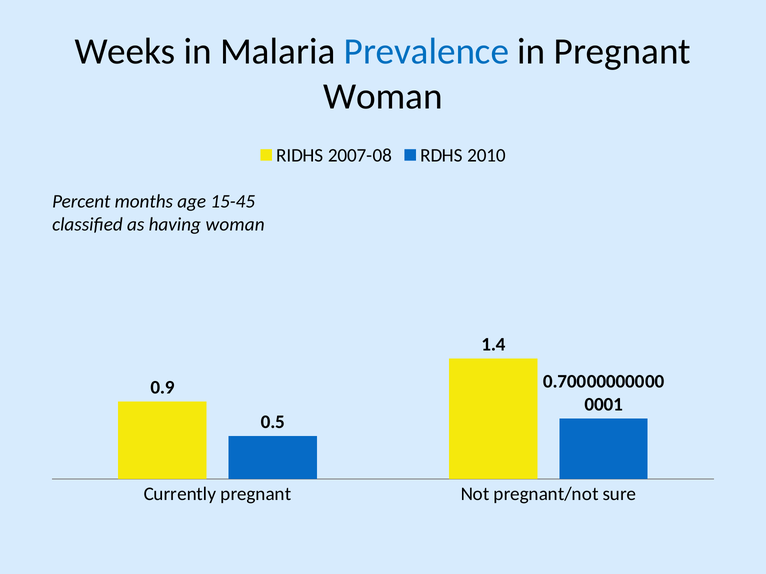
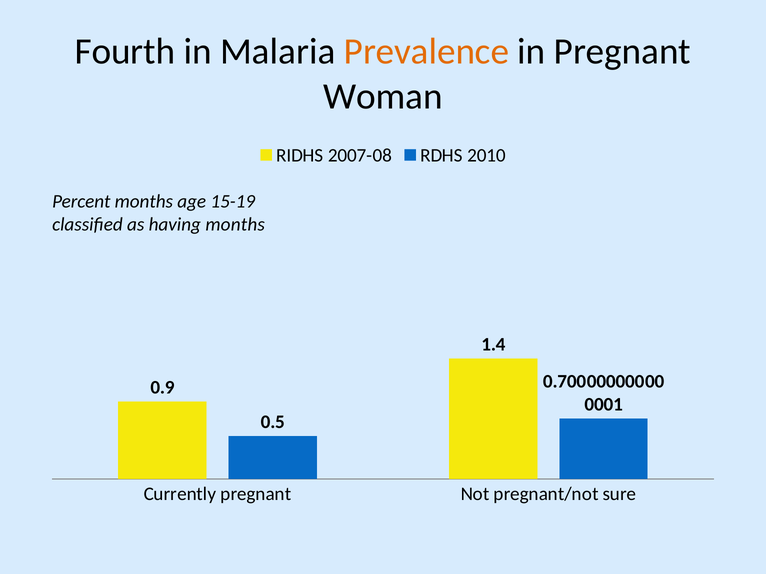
Weeks: Weeks -> Fourth (125, 52)
Prevalence colour: blue -> orange (427, 52)
15-45: 15-45 -> 15-19 (233, 202)
having woman: woman -> months (235, 225)
